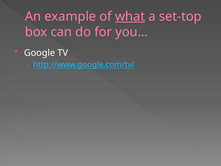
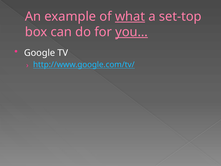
you… underline: none -> present (132, 32)
